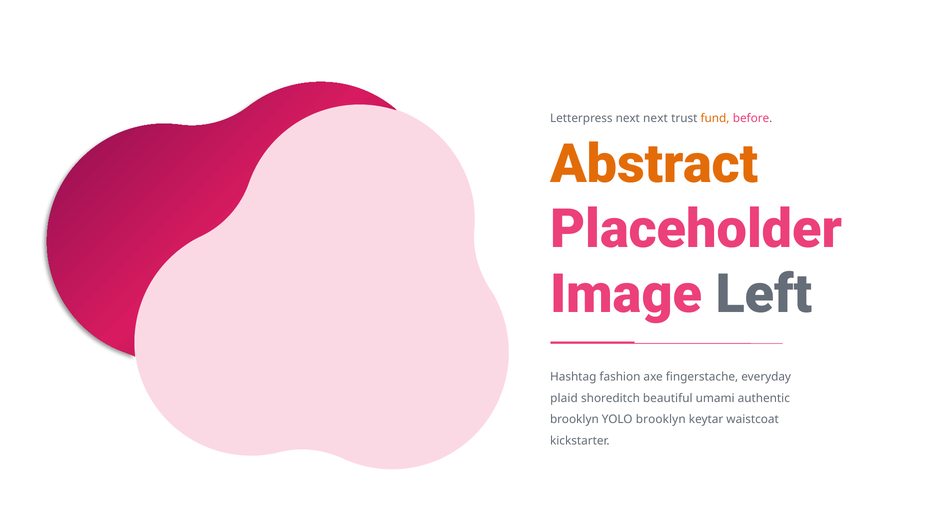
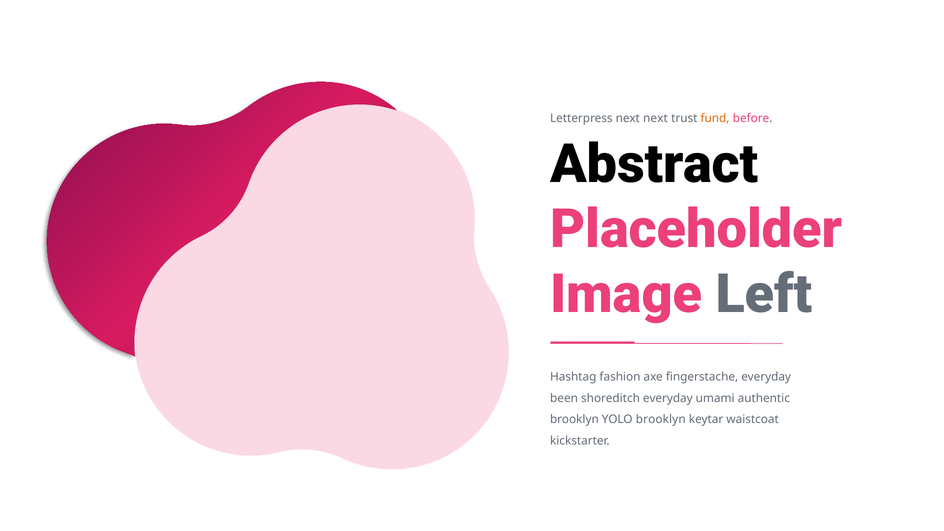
Abstract colour: orange -> black (654, 165)
plaid: plaid -> been (564, 398)
shoreditch beautiful: beautiful -> everyday (668, 398)
